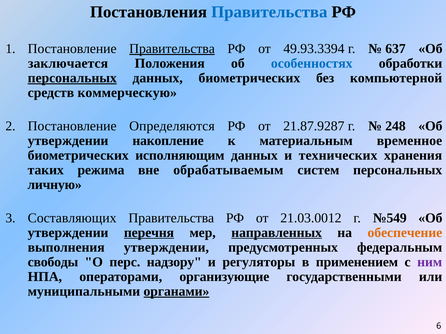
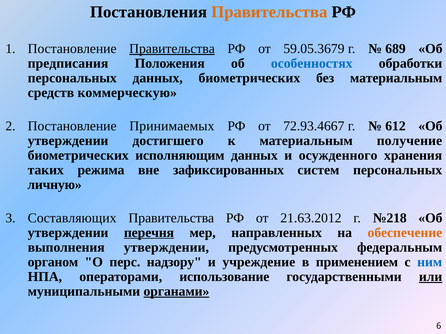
Правительства colour: blue -> orange (269, 12)
49.93.3394: 49.93.3394 -> 59.05.3679 (314, 49)
637: 637 -> 689 (396, 49)
заключается: заключается -> предписания (68, 63)
персональных underline: present -> none (72, 78)
без компьютерной: компьютерной -> материальным (396, 78)
Определяются: Определяются -> Принимаемых (172, 126)
21.87.9287: 21.87.9287 -> 72.93.4667 (314, 126)
248: 248 -> 612 (395, 126)
накопление: накопление -> достигшего (168, 141)
временное: временное -> получение (409, 141)
технических: технических -> осужденного (338, 156)
обрабатываемым: обрабатываемым -> зафиксированных (228, 170)
21.03.0012: 21.03.0012 -> 21.63.2012 (311, 218)
№549: №549 -> №218 (390, 218)
направленных underline: present -> none (277, 233)
свободы: свободы -> органом (53, 262)
регуляторы: регуляторы -> учреждение (259, 262)
ним colour: purple -> blue (430, 262)
организующие: организующие -> использование (224, 277)
или underline: none -> present (431, 277)
